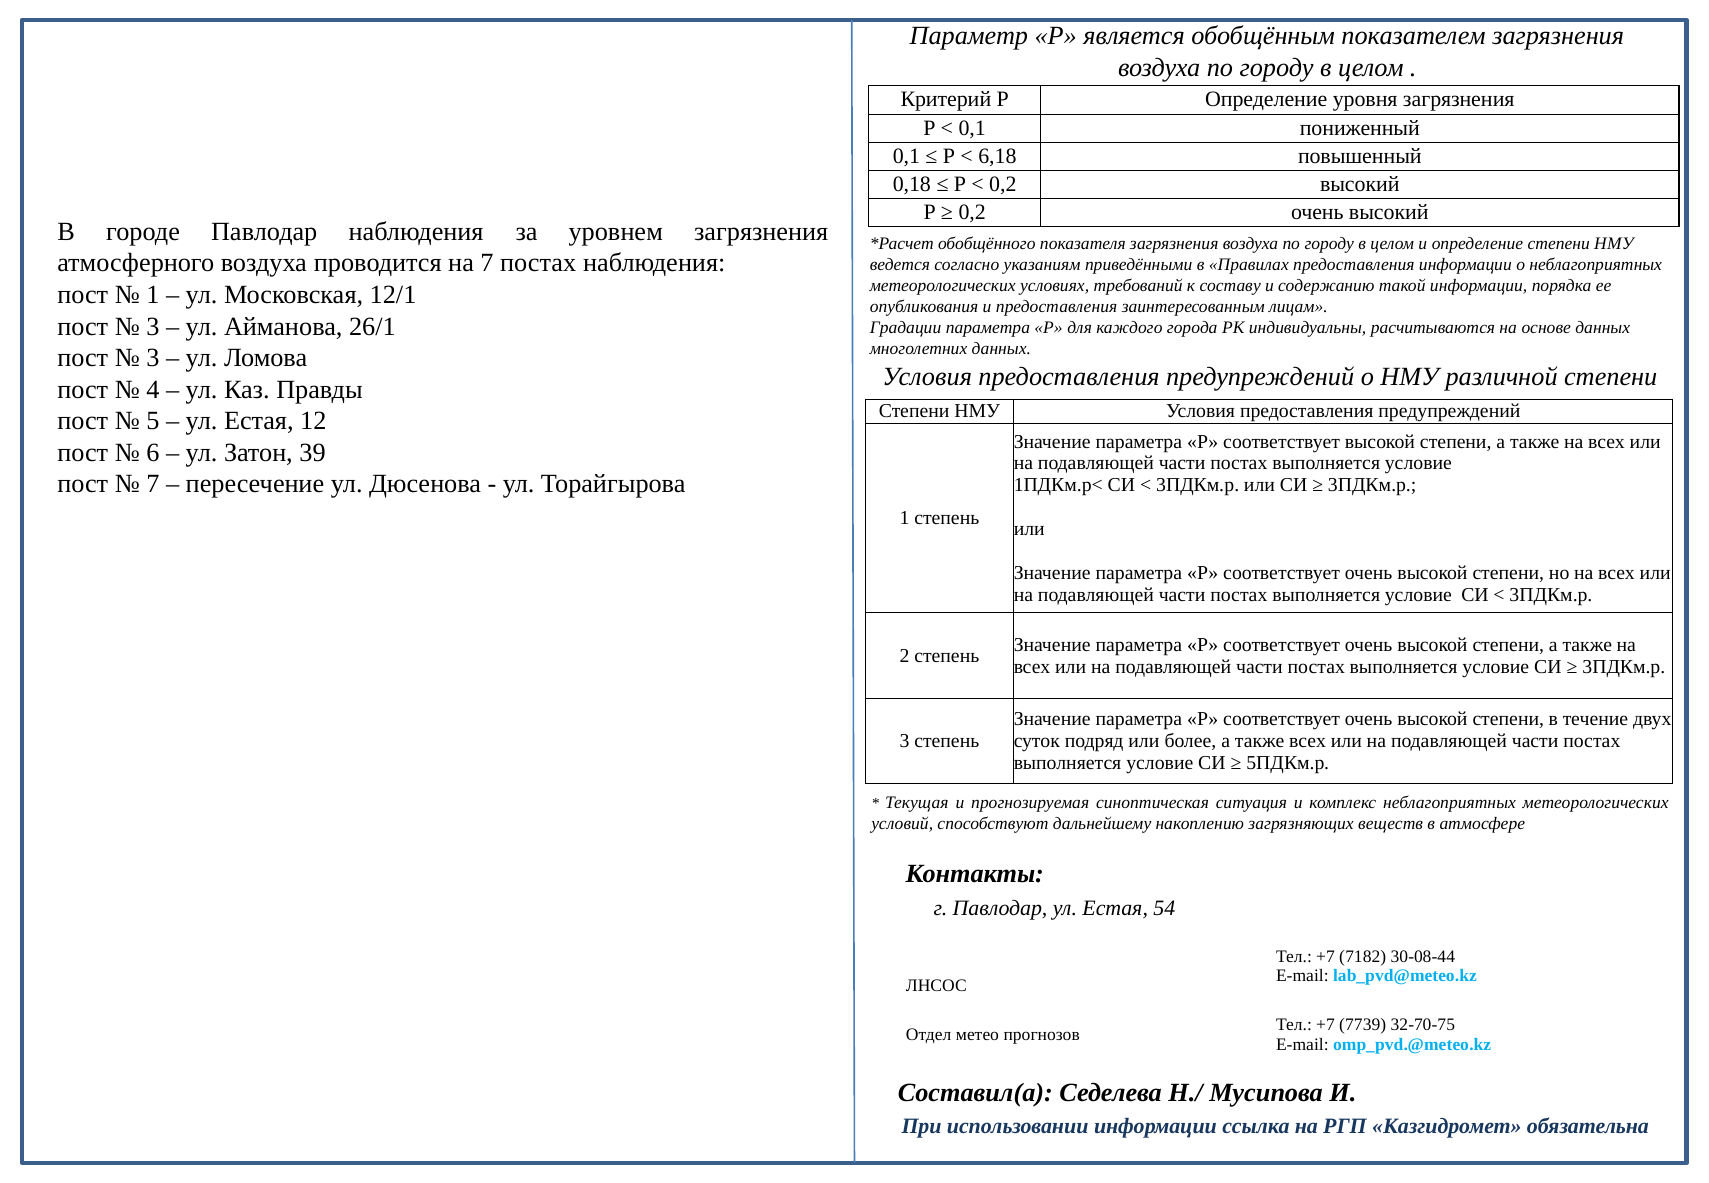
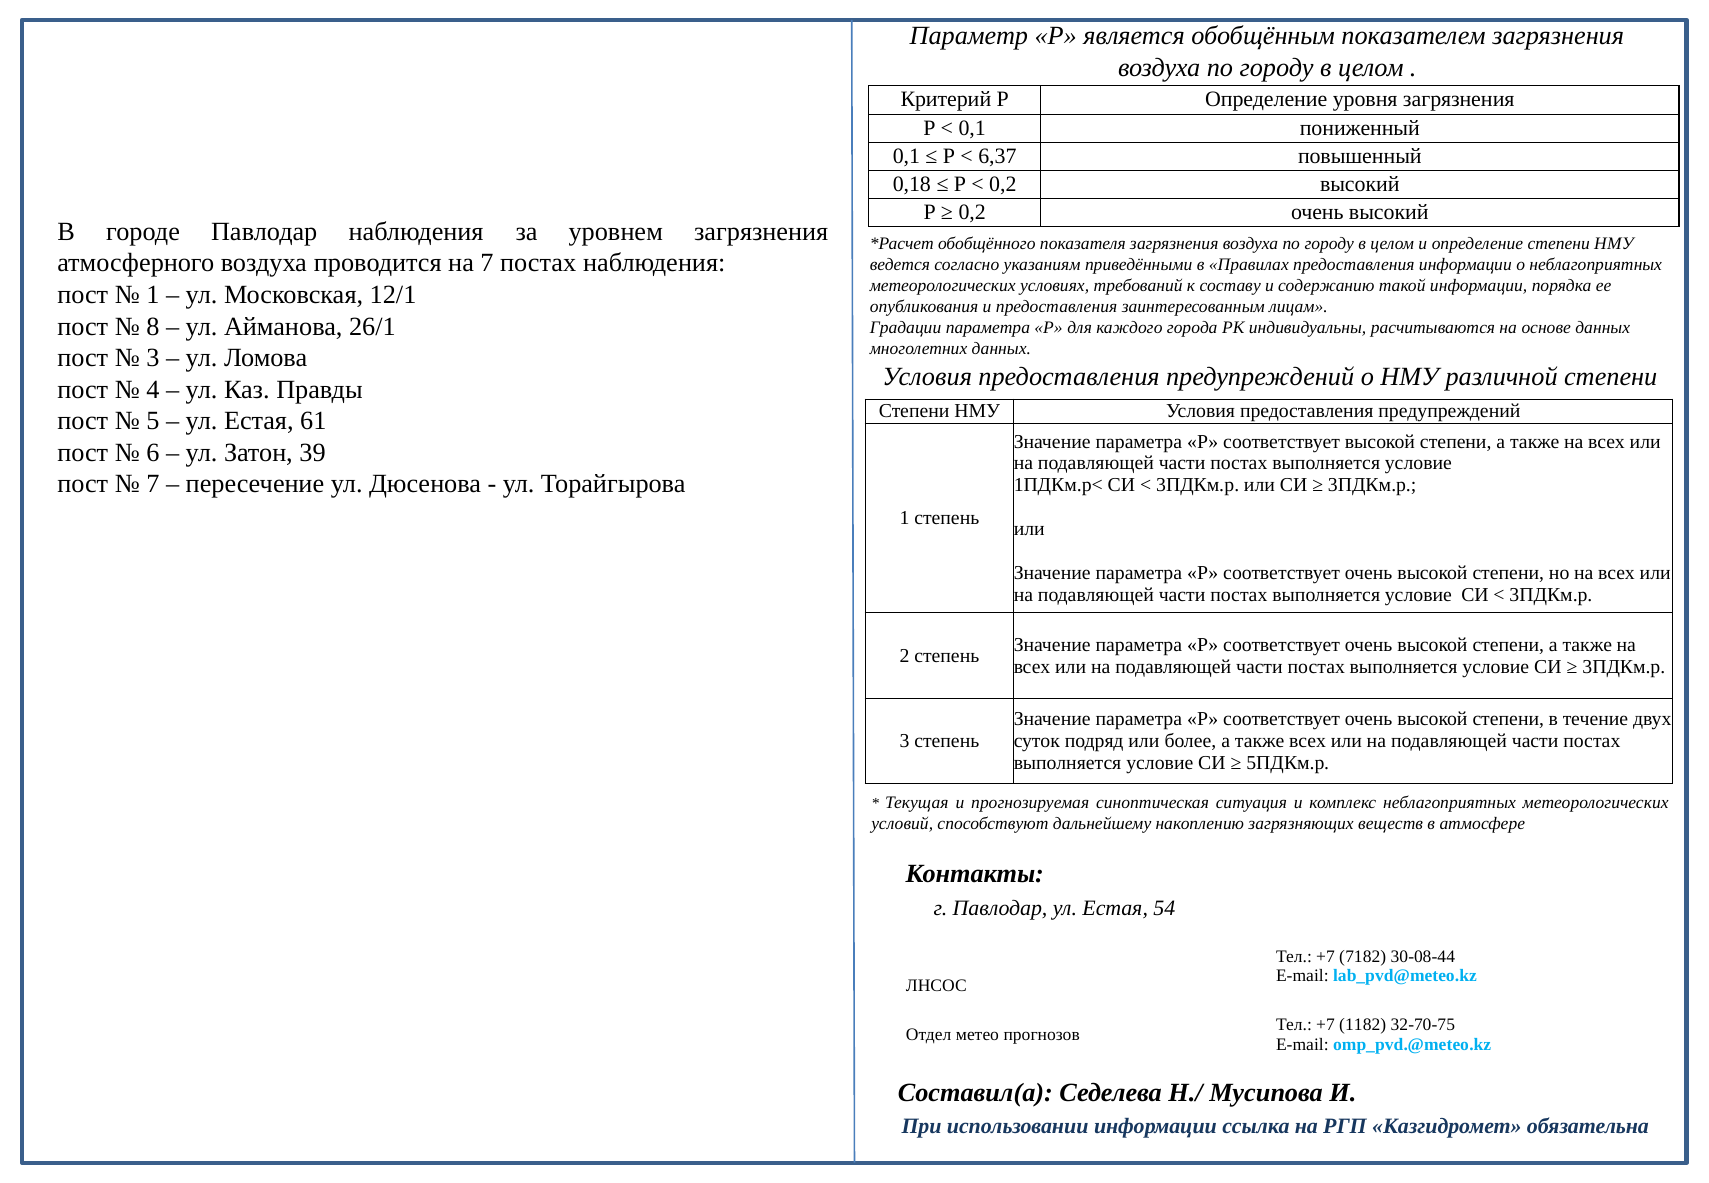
6,18: 6,18 -> 6,37 (997, 156)
3: 3 -> 8 (153, 326)
12: 12 -> 61 (313, 421)
7739: 7739 -> 1182 (1363, 1025)
